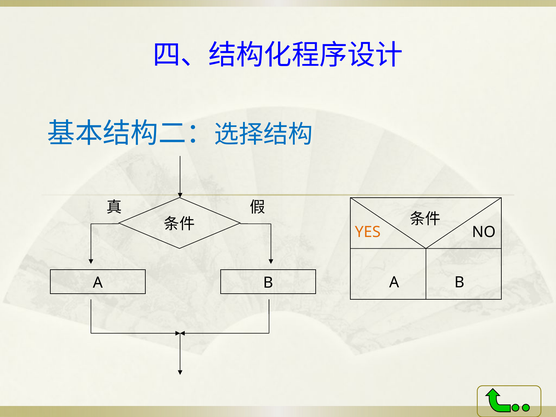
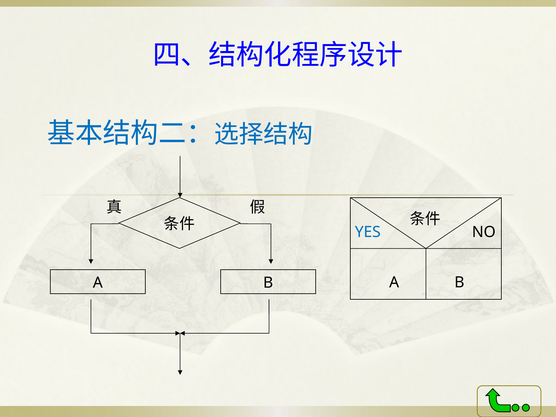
YES colour: orange -> blue (368, 232)
